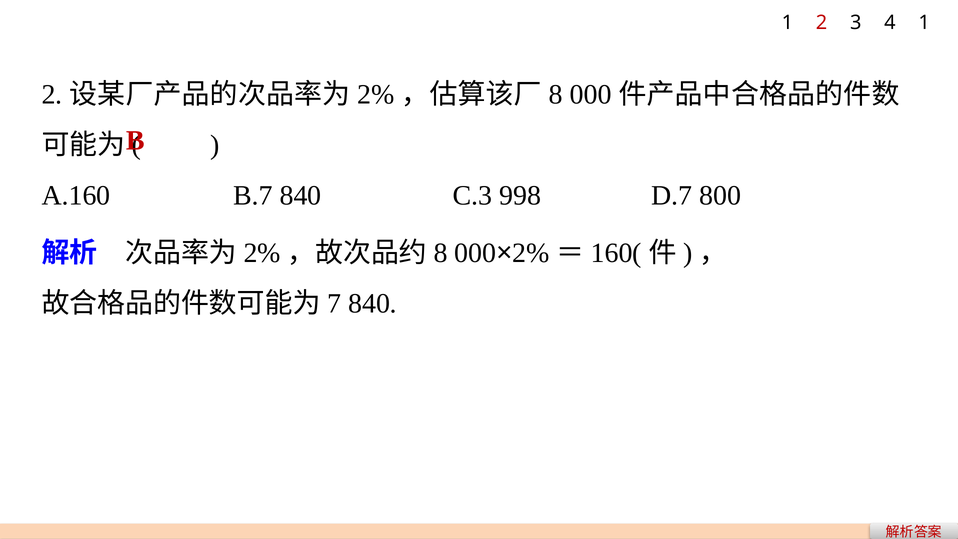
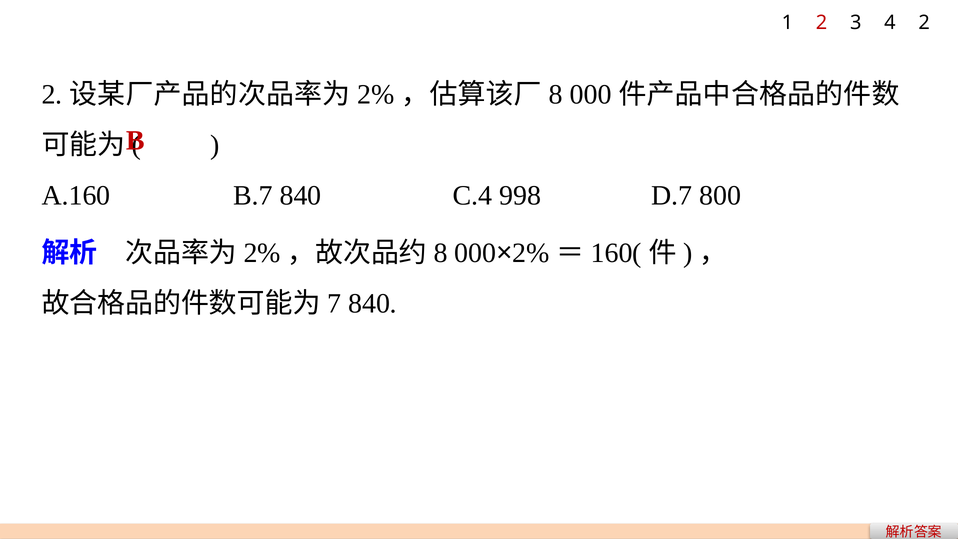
4 1: 1 -> 2 (924, 23)
C.3: C.3 -> C.4 (472, 195)
